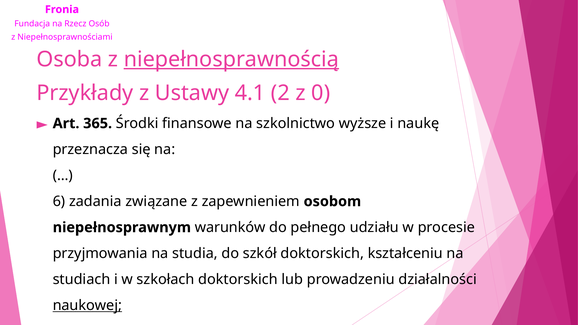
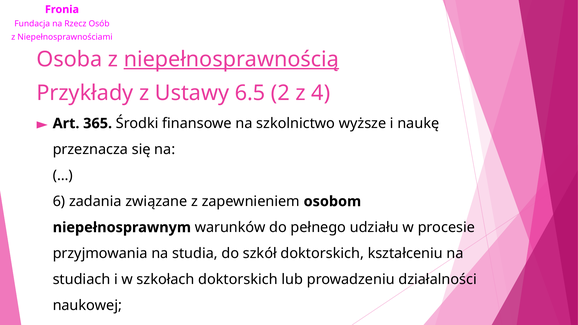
4.1: 4.1 -> 6.5 (250, 93)
0: 0 -> 4 (321, 93)
naukowej underline: present -> none (87, 306)
